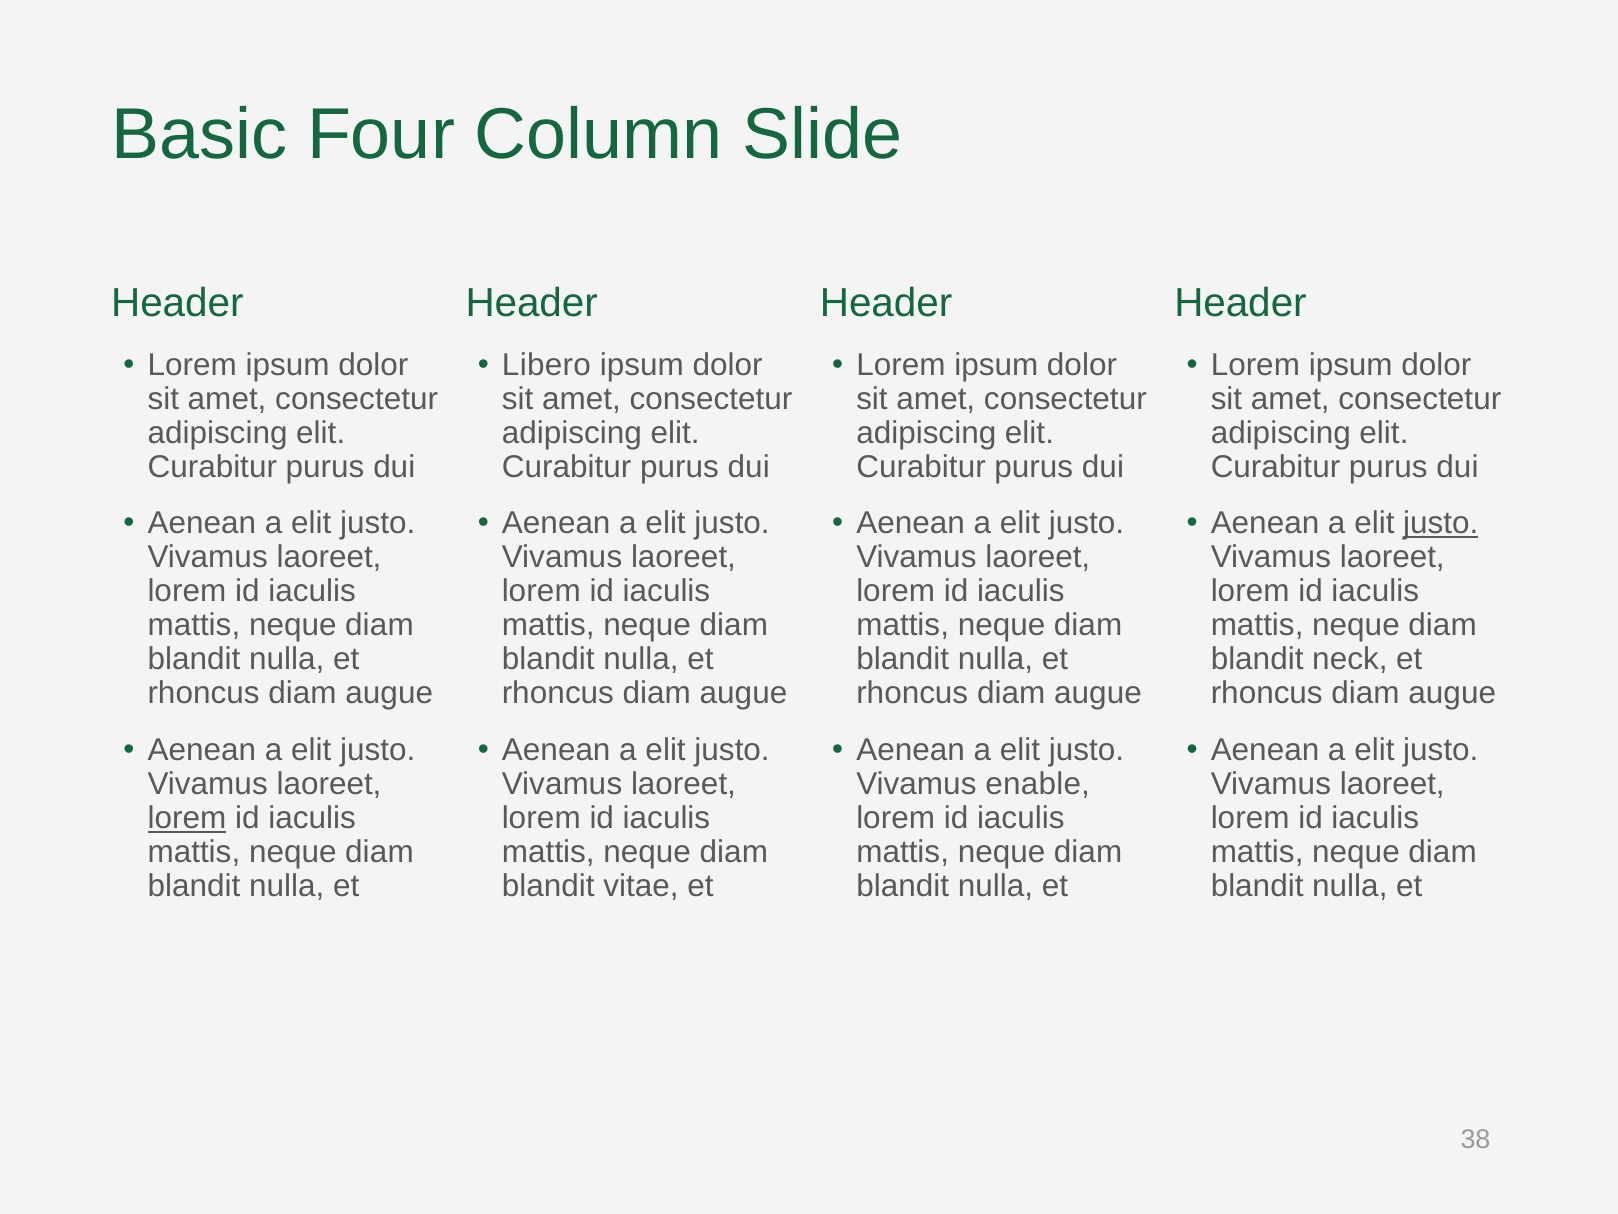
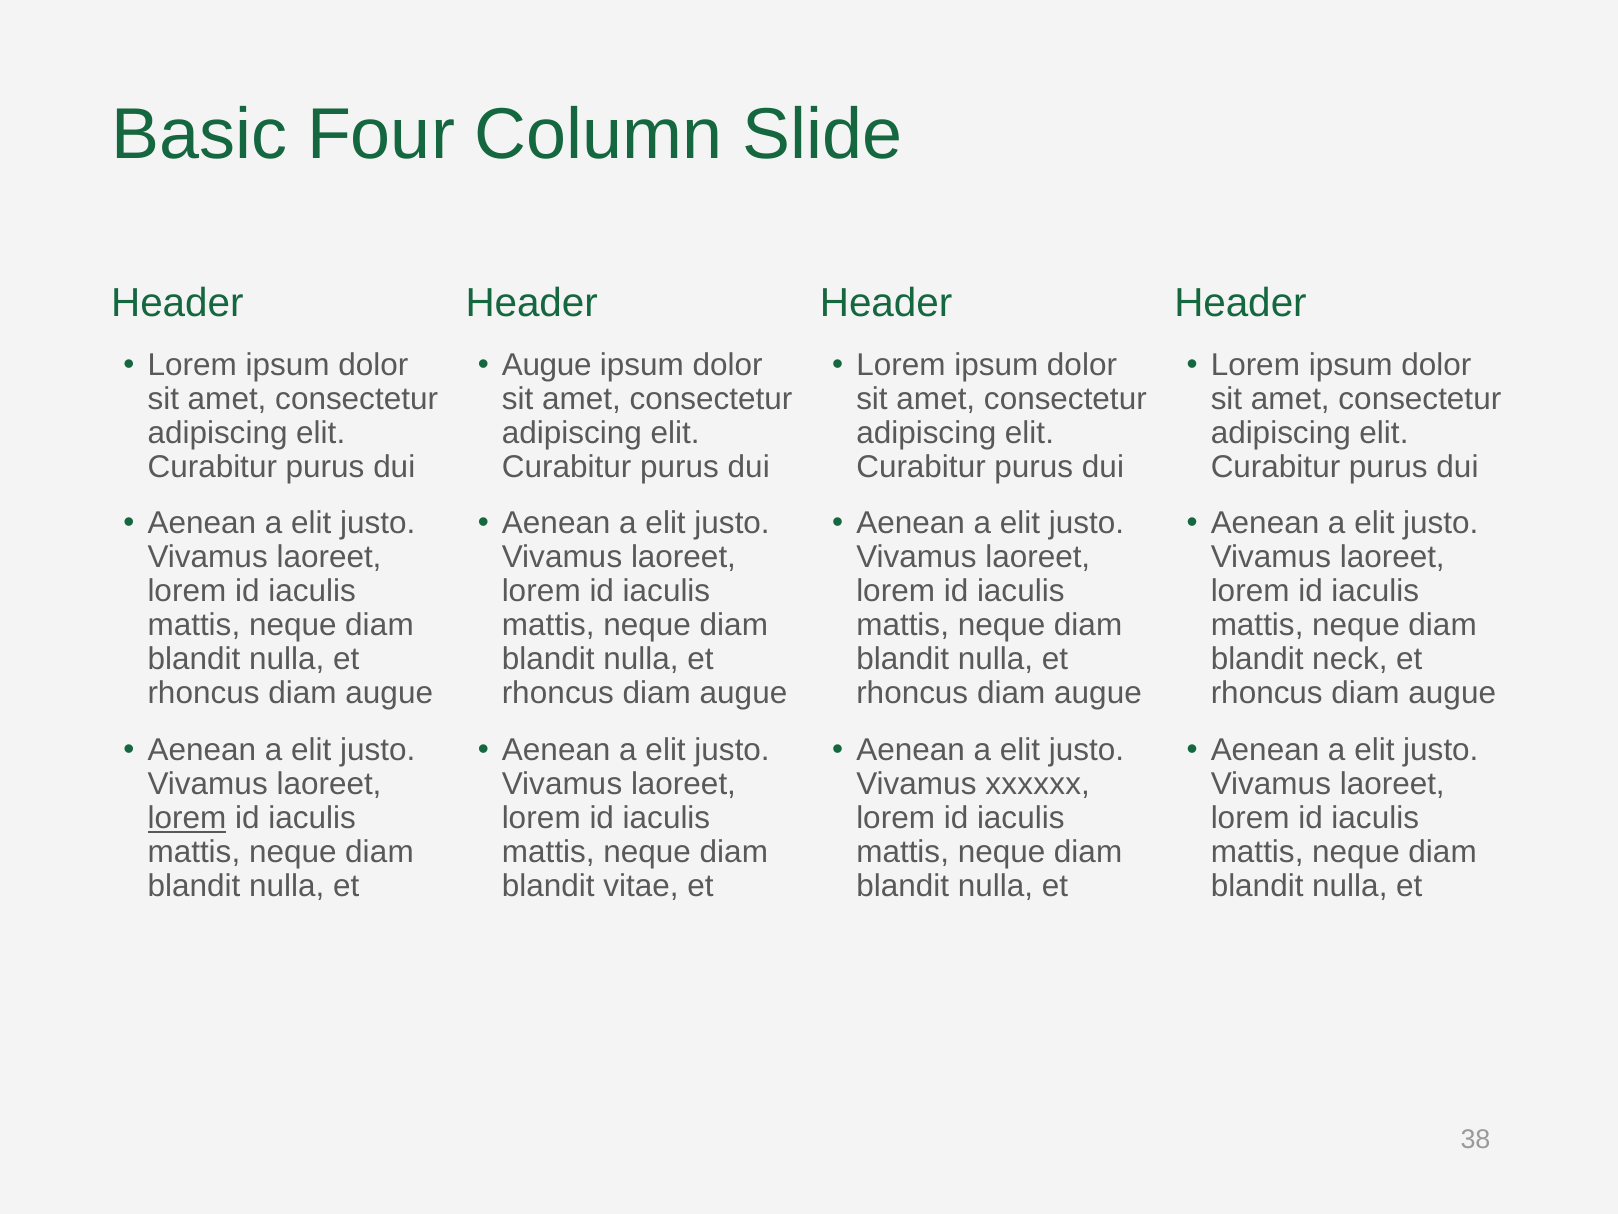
Libero: Libero -> Augue (547, 365)
justo underline: present -> none (1441, 523)
enable: enable -> xxxxxx (1038, 784)
